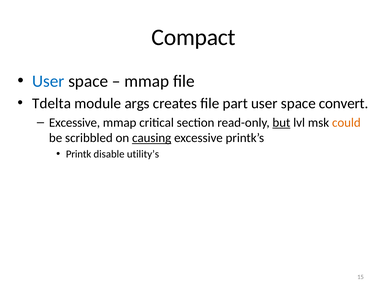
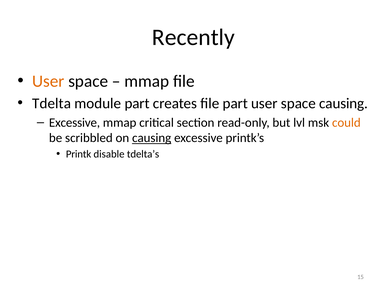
Compact: Compact -> Recently (193, 37)
User colour: blue -> orange (48, 81)
module args: args -> part (137, 103)
space convert: convert -> causing (344, 103)
but underline: present -> none (281, 123)
utility’s: utility’s -> tdelta’s (143, 154)
